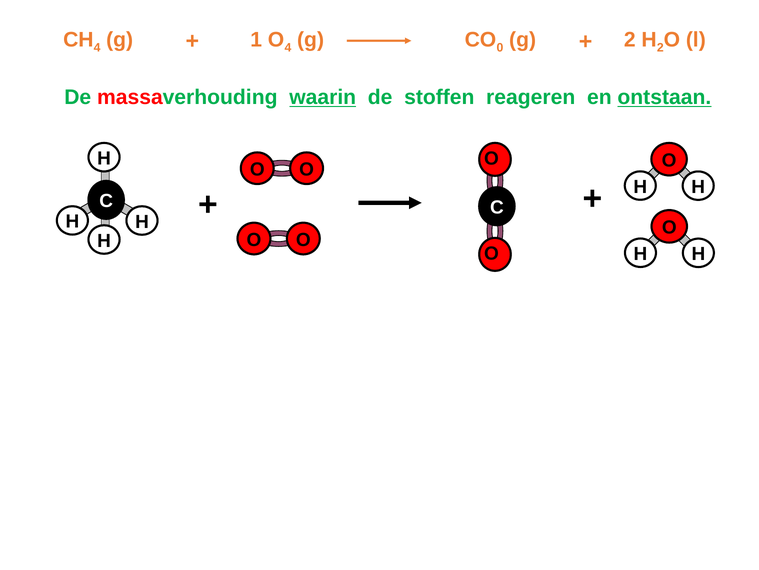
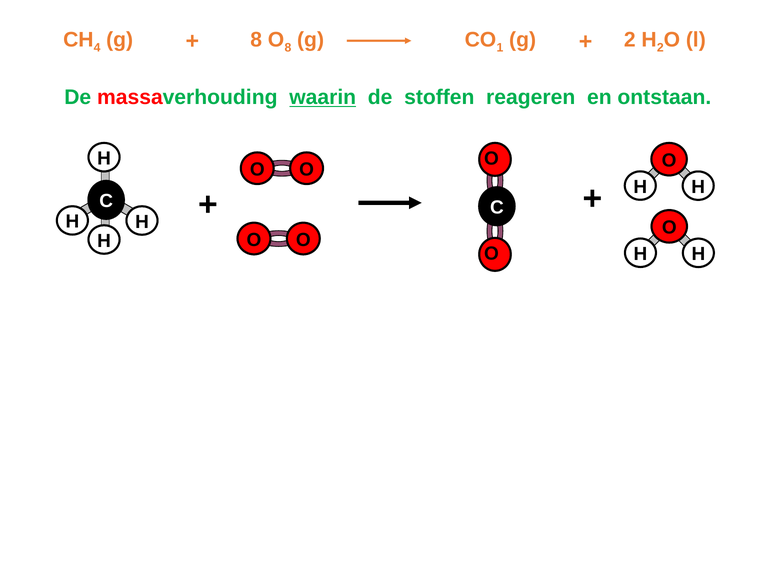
1: 1 -> 8 (256, 40)
4: 4 -> 8 (288, 48)
0: 0 -> 1 (500, 48)
ontstaan underline: present -> none (664, 97)
